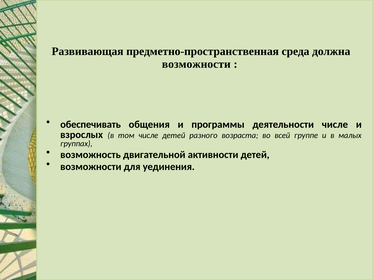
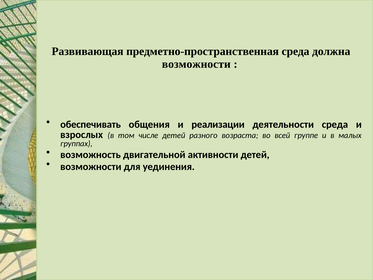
программы: программы -> реализации (218, 124)
деятельности числе: числе -> среда (335, 124)
